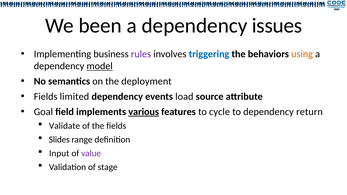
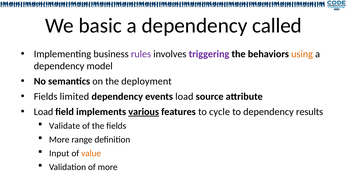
been: been -> basic (100, 26)
issues: issues -> called (277, 26)
triggering colour: blue -> purple (209, 54)
model underline: present -> none (100, 66)
Goal: Goal -> Load (43, 112)
return: return -> results (310, 112)
Slides: Slides -> More (59, 140)
value colour: purple -> orange (91, 153)
of stage: stage -> more (108, 167)
